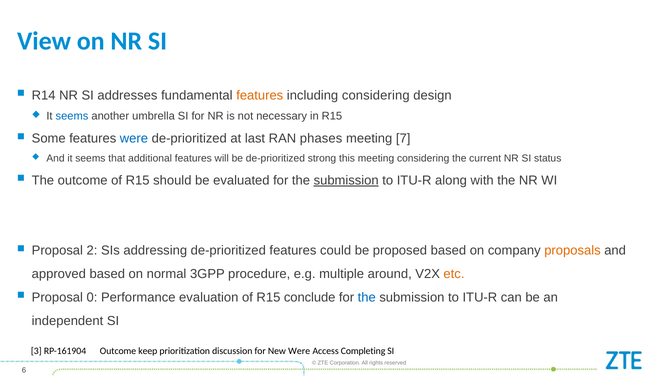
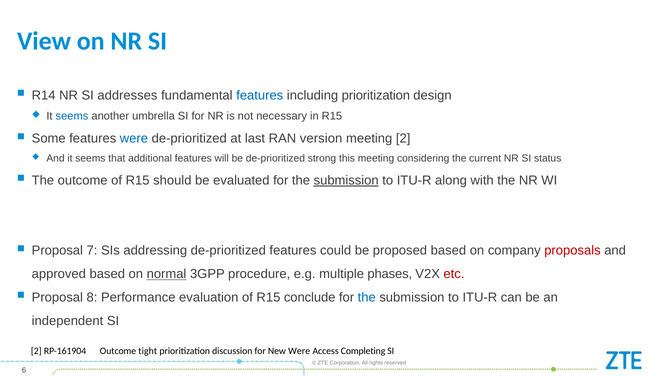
features colour: orange -> blue (260, 95)
including considering: considering -> prioritization (376, 95)
phases: phases -> version (321, 139)
meeting 7: 7 -> 2 (403, 139)
2: 2 -> 7 (92, 250)
proposals colour: orange -> red (572, 250)
normal underline: none -> present (167, 274)
around: around -> phases (390, 274)
etc colour: orange -> red (454, 274)
0: 0 -> 8 (92, 297)
3: 3 -> 2 (36, 351)
keep: keep -> tight (148, 351)
